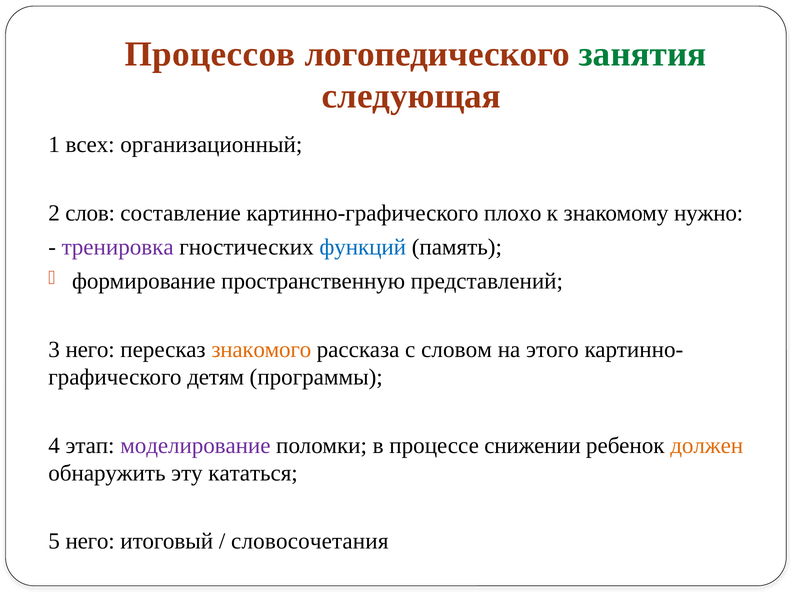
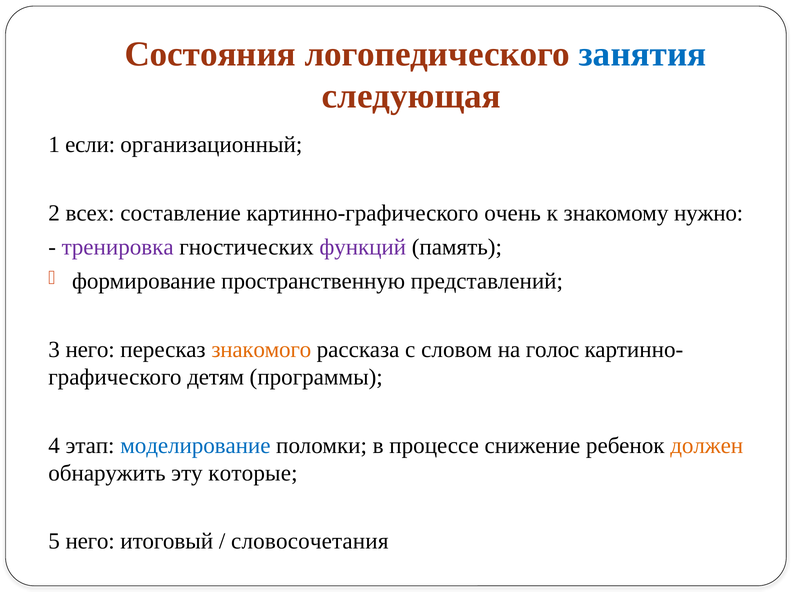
Процессов: Процессов -> Состояния (210, 54)
занятия colour: green -> blue (643, 54)
всех: всех -> если (90, 145)
слов: слов -> всех (90, 213)
плохо: плохо -> очень (513, 213)
функций colour: blue -> purple (363, 247)
этого: этого -> голос (553, 349)
моделирование colour: purple -> blue (195, 445)
снижении: снижении -> снижение (532, 445)
кататься: кататься -> которые (253, 473)
